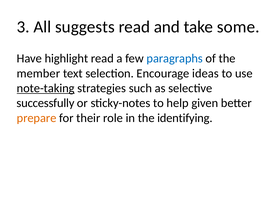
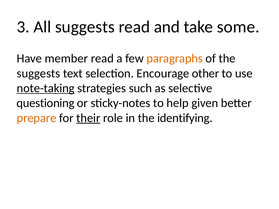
highlight: highlight -> member (66, 59)
paragraphs colour: blue -> orange (175, 59)
member: member -> suggests (38, 73)
ideas: ideas -> other (206, 73)
successfully: successfully -> questioning (46, 103)
their underline: none -> present (88, 118)
